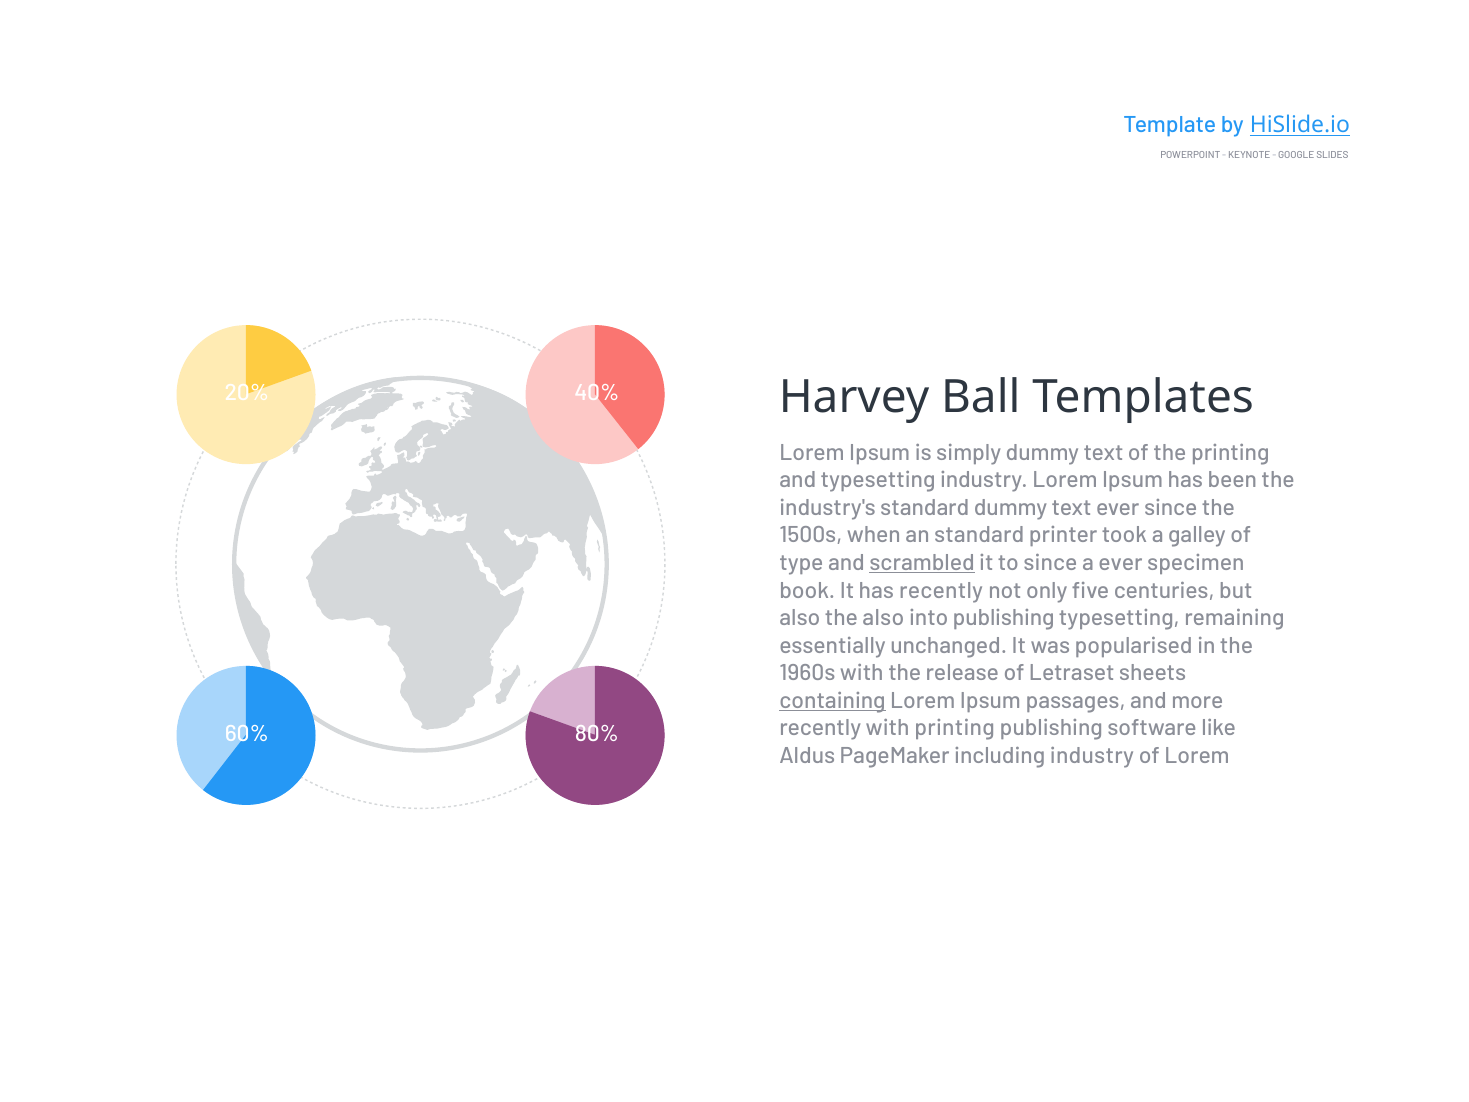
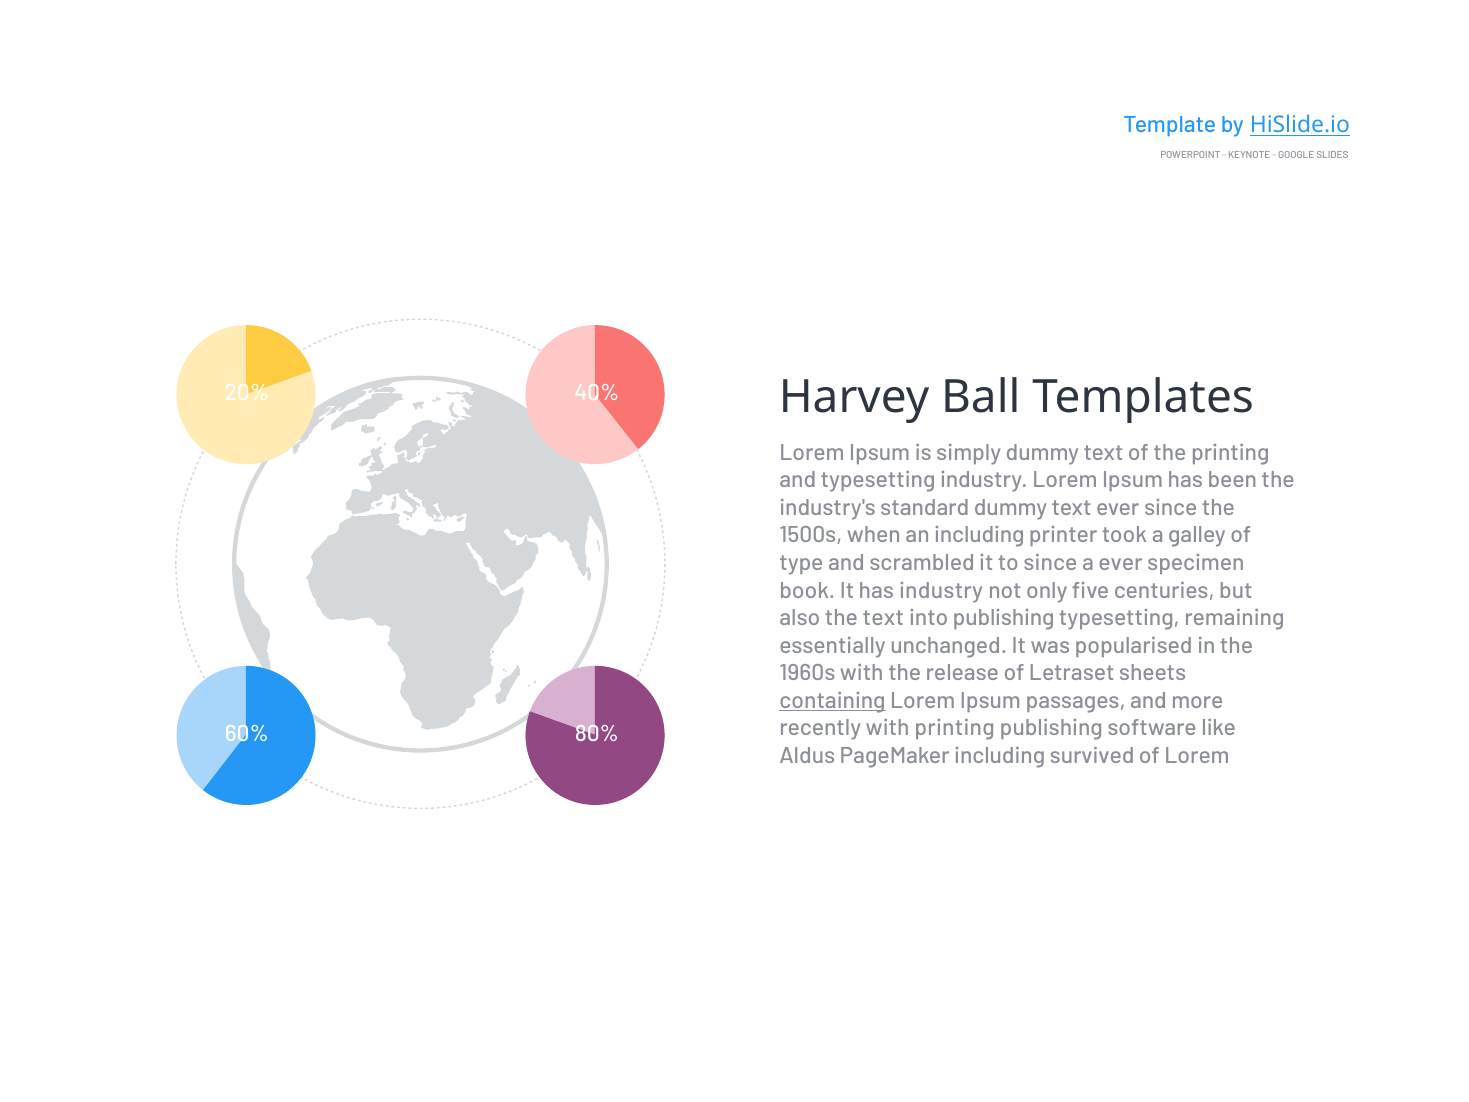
an standard: standard -> including (979, 535)
scrambled underline: present -> none (922, 563)
has recently: recently -> industry (941, 590)
the also: also -> text (883, 618)
including industry: industry -> survived (1092, 755)
